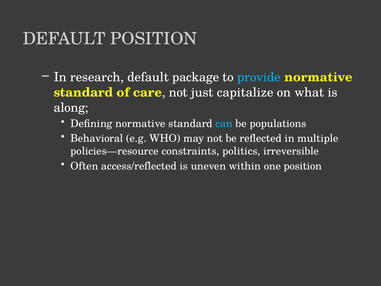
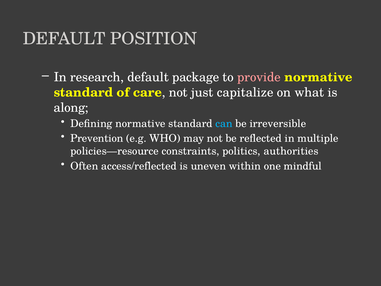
provide colour: light blue -> pink (259, 77)
populations: populations -> irreversible (278, 123)
Behavioral: Behavioral -> Prevention (97, 138)
irreversible: irreversible -> authorities (291, 151)
one position: position -> mindful (303, 166)
